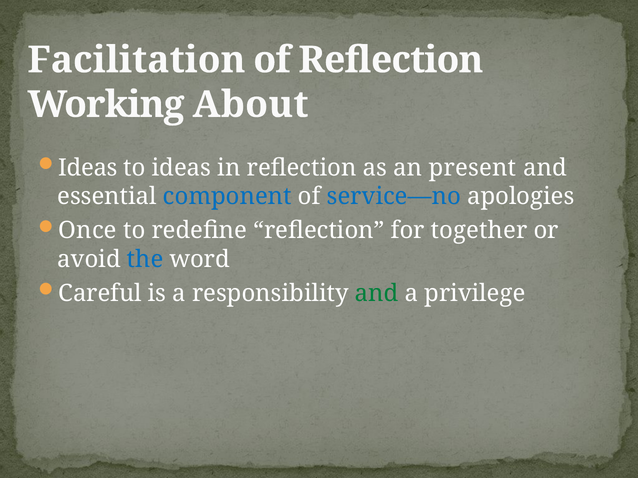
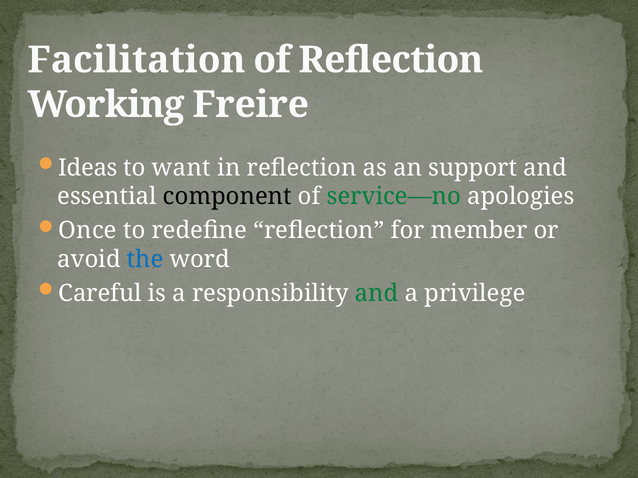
About: About -> Freire (251, 105)
to ideas: ideas -> want (181, 168)
present: present -> support (473, 168)
component colour: blue -> black (227, 197)
service—no colour: blue -> green (394, 197)
together: together -> member (479, 231)
